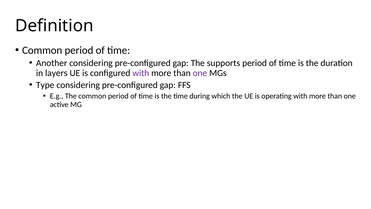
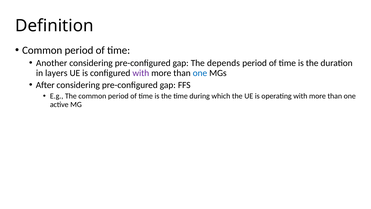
supports: supports -> depends (223, 63)
one colour: purple -> blue (200, 73)
Type: Type -> After (45, 85)
